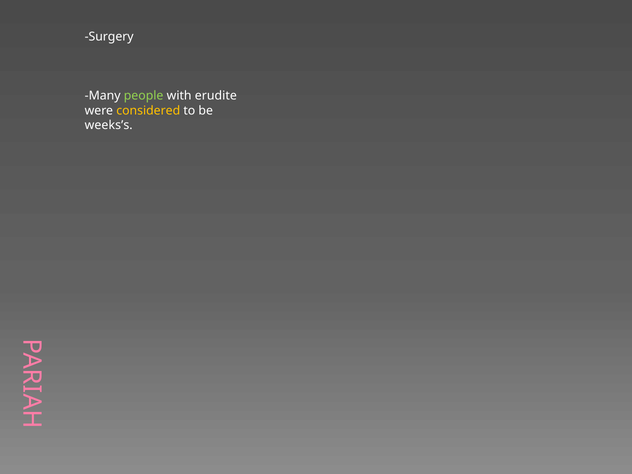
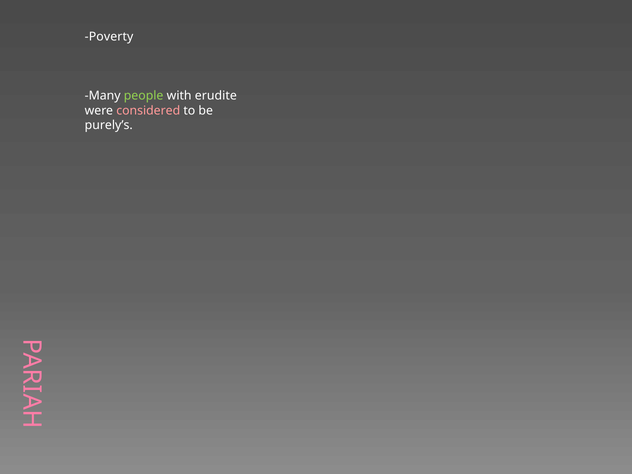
Surgery: Surgery -> Poverty (109, 37)
considered colour: yellow -> pink (148, 111)
weeks’s: weeks’s -> purely’s (109, 125)
